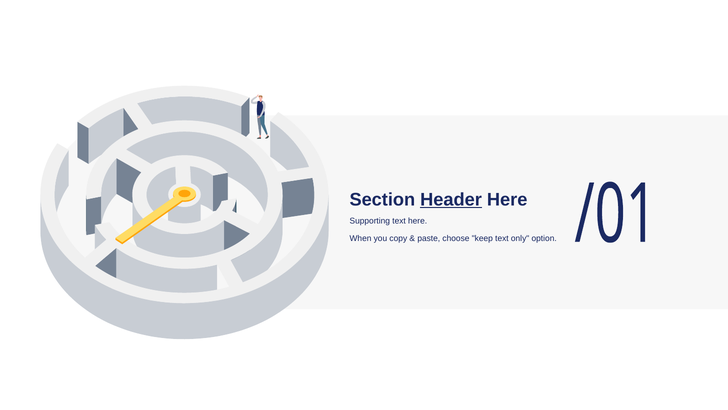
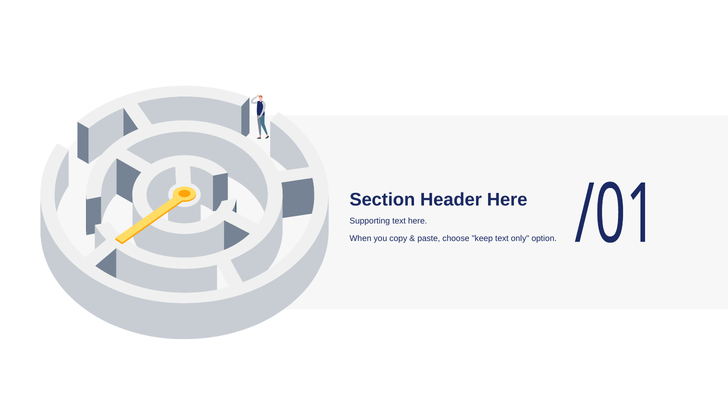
Header underline: present -> none (451, 199)
